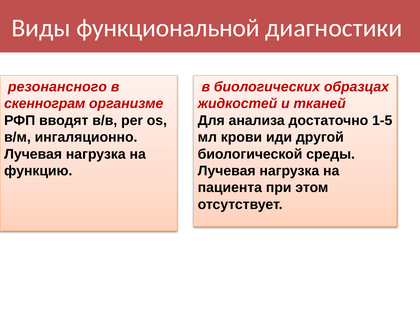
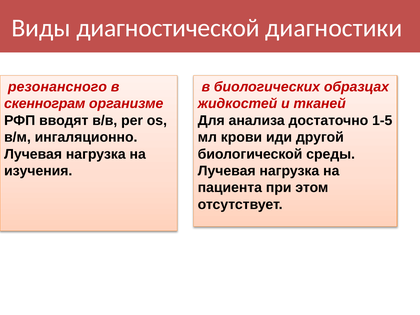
функциональной: функциональной -> диагностической (168, 28)
функцию: функцию -> изучения (38, 171)
